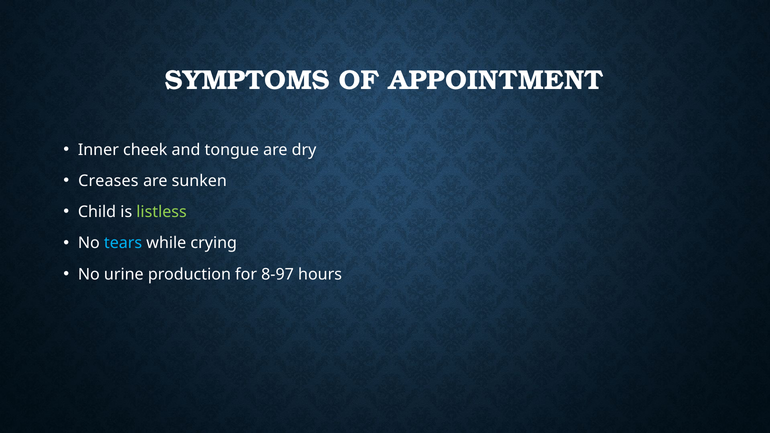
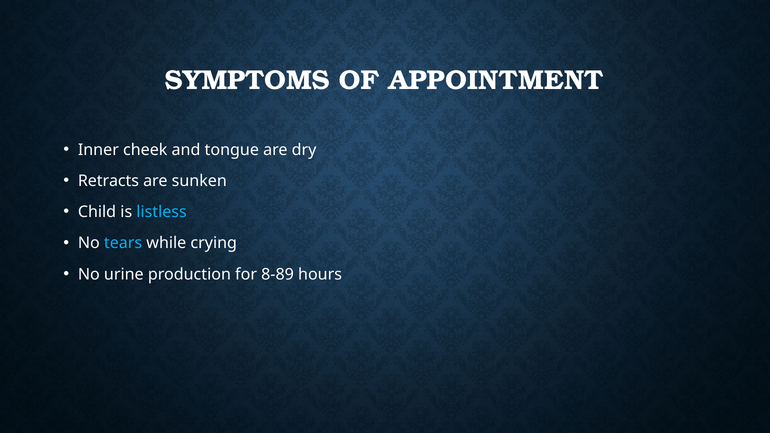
Creases: Creases -> Retracts (108, 181)
listless colour: light green -> light blue (162, 212)
8-97: 8-97 -> 8-89 (278, 274)
